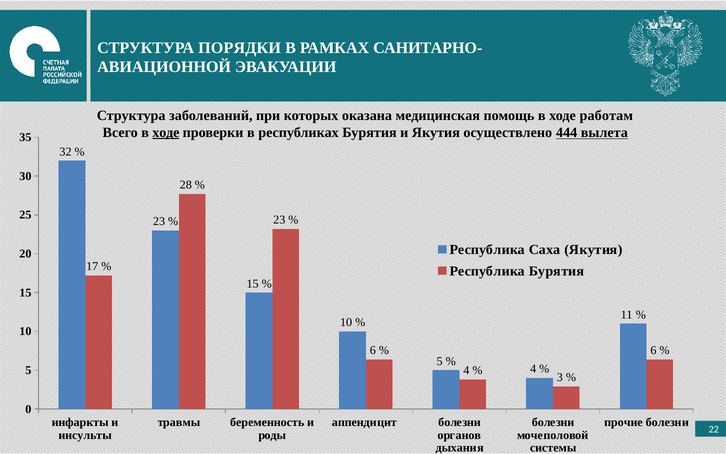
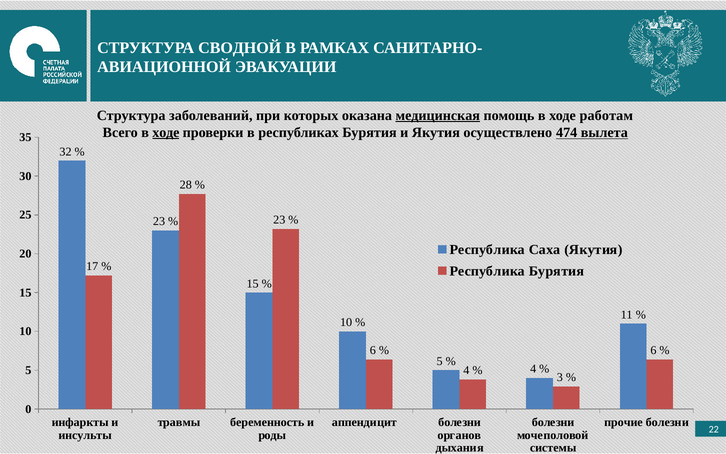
ПОРЯДКИ: ПОРЯДКИ -> СВОДНОЙ (240, 48)
медицинская underline: none -> present (438, 115)
444: 444 -> 474 (567, 132)
